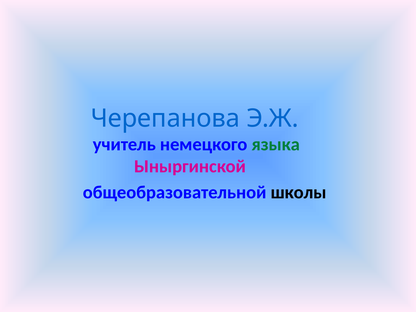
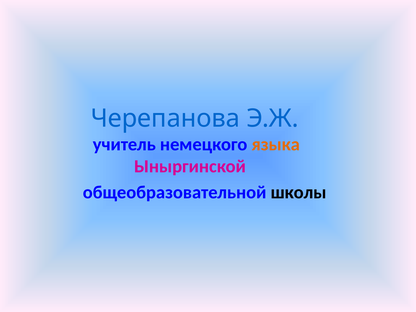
языка colour: green -> orange (276, 144)
